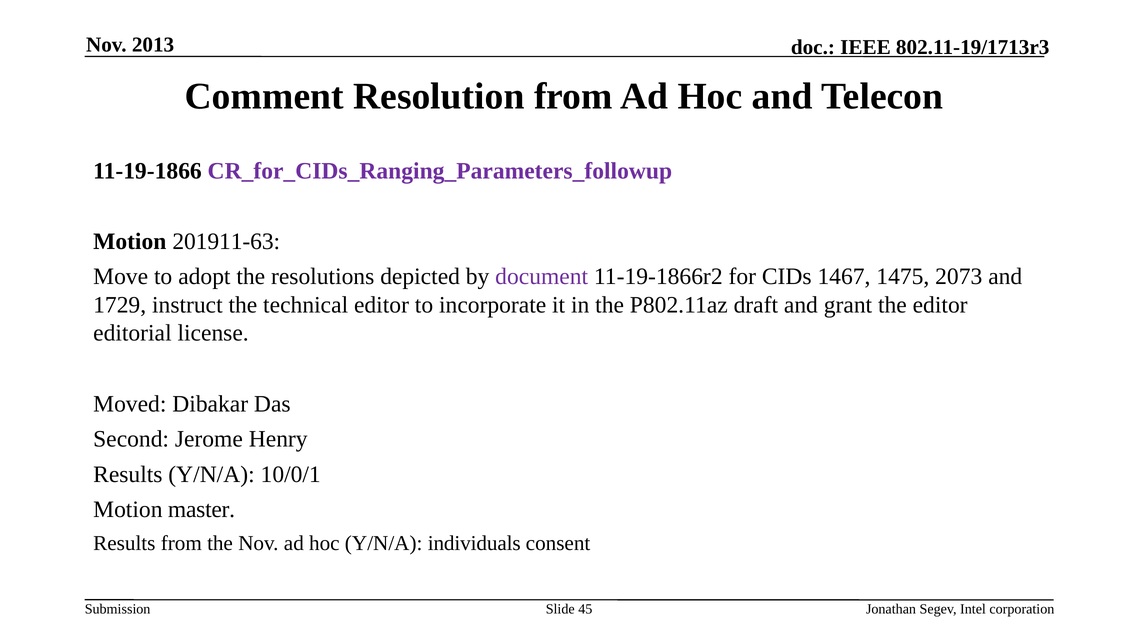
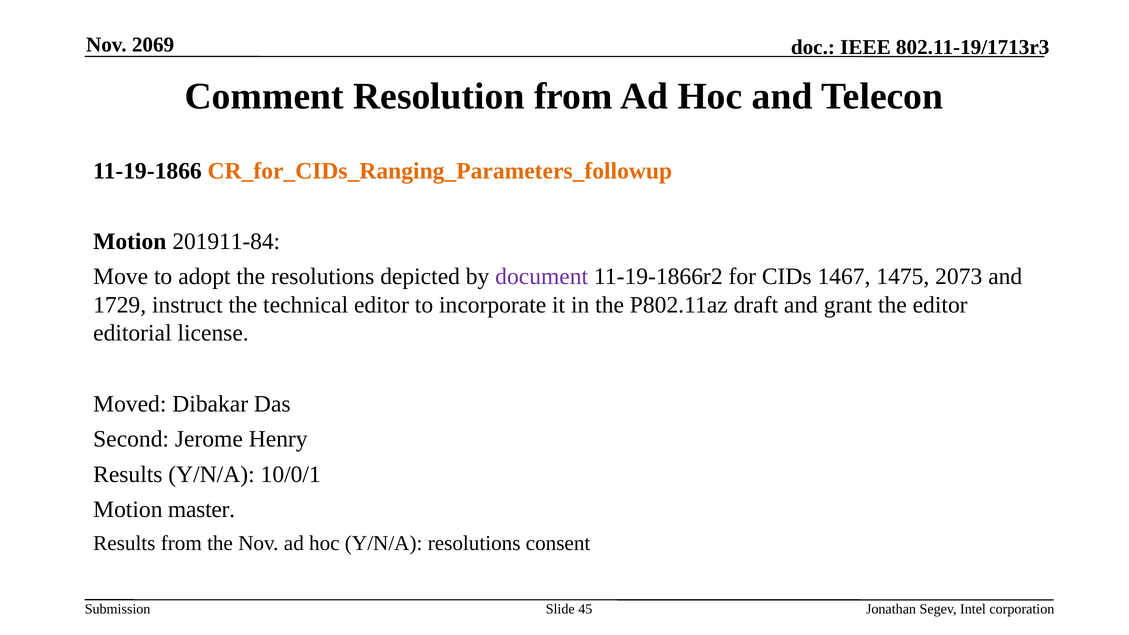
2013: 2013 -> 2069 (153, 45)
CR_for_CIDs_Ranging_Parameters_followup colour: purple -> orange (440, 171)
201911-63: 201911-63 -> 201911-84 (226, 241)
Y/N/A individuals: individuals -> resolutions (474, 543)
